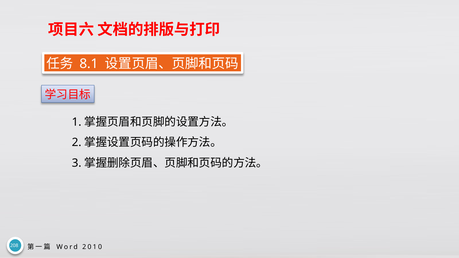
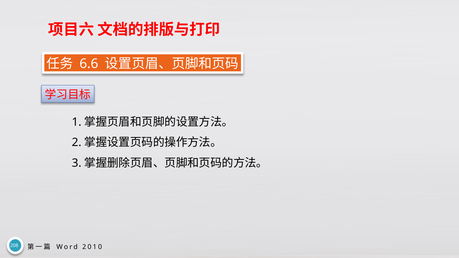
8.1: 8.1 -> 6.6 (89, 64)
